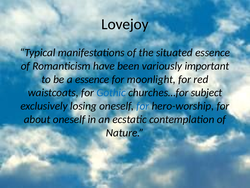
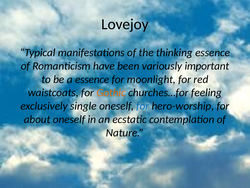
situated: situated -> thinking (174, 52)
Gothic colour: blue -> orange (111, 92)
subject: subject -> feeling (206, 92)
losing: losing -> single (83, 106)
